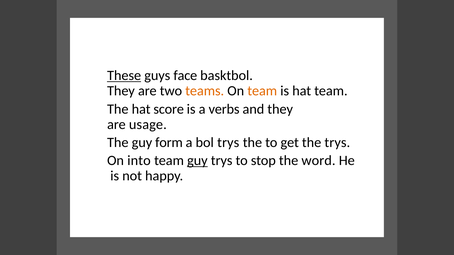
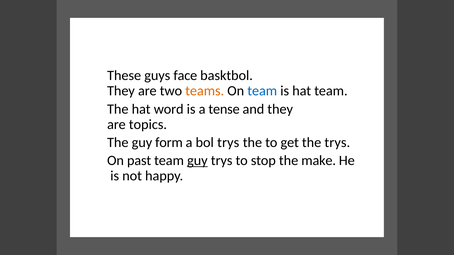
These underline: present -> none (124, 76)
team colour: orange -> blue (262, 91)
score: score -> word (169, 109)
verbs: verbs -> tense (224, 109)
usage: usage -> topics (148, 125)
into: into -> past (139, 161)
word: word -> make (319, 161)
